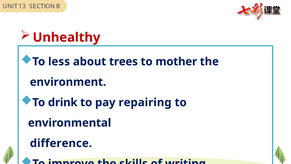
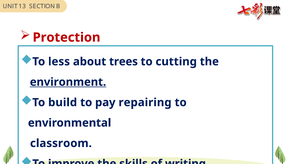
Unhealthy: Unhealthy -> Protection (67, 37)
mother: mother -> cutting (176, 61)
environment underline: none -> present (68, 82)
drink: drink -> build (63, 102)
difference: difference -> classroom (61, 143)
